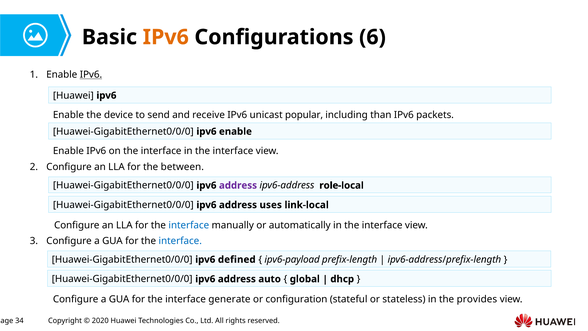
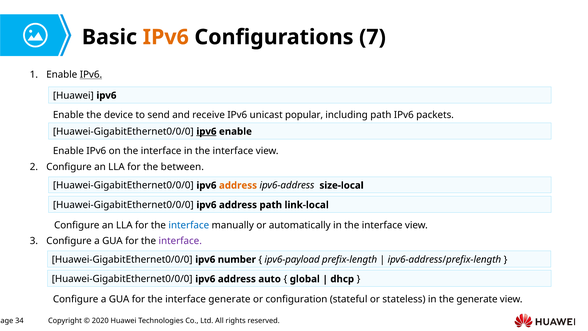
6: 6 -> 7 (372, 37)
including than: than -> path (381, 115)
ipv6 underline: none -> present (206, 131)
address colour: purple -> orange (238, 185)
role-local: role-local -> size-local (342, 185)
address uses: uses -> path (271, 205)
interface colour: blue -> purple (180, 241)
defined: defined -> number (237, 259)
the provides: provides -> generate (477, 299)
